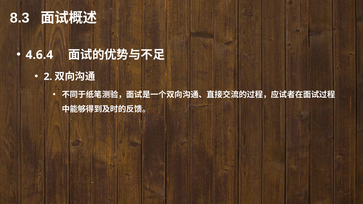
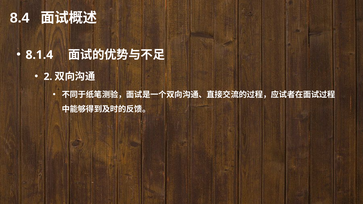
8.3: 8.3 -> 8.4 (20, 18)
4.6.4: 4.6.4 -> 8.1.4 (39, 55)
